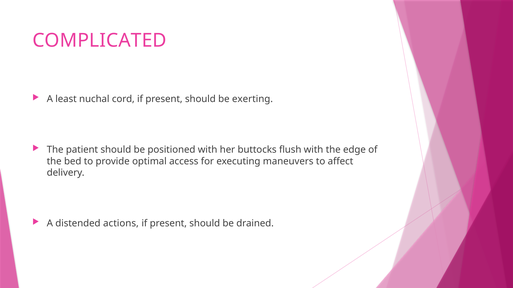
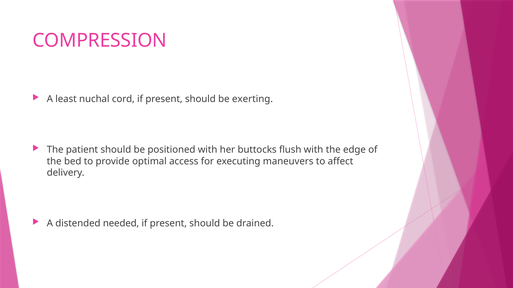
COMPLICATED: COMPLICATED -> COMPRESSION (100, 40)
actions: actions -> needed (121, 224)
